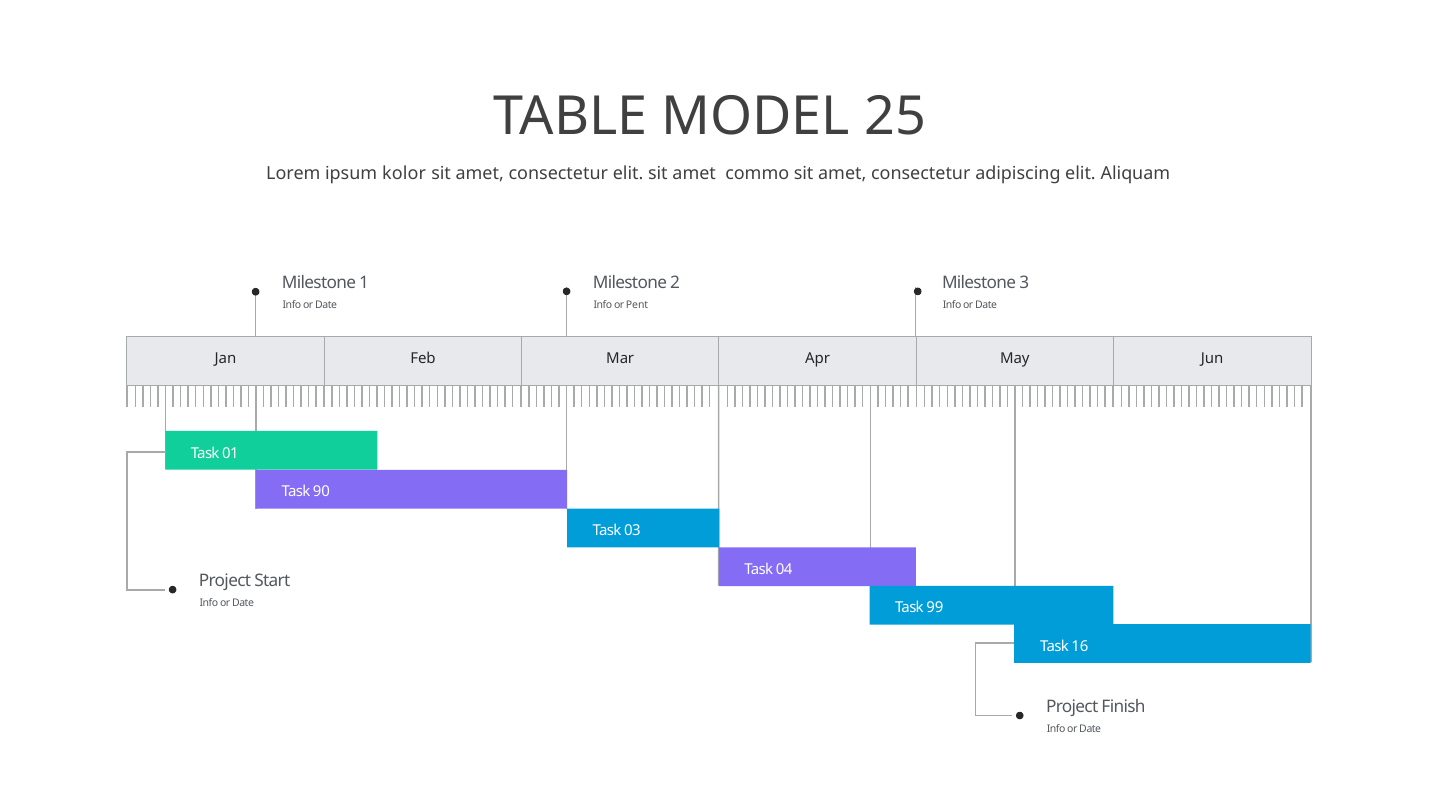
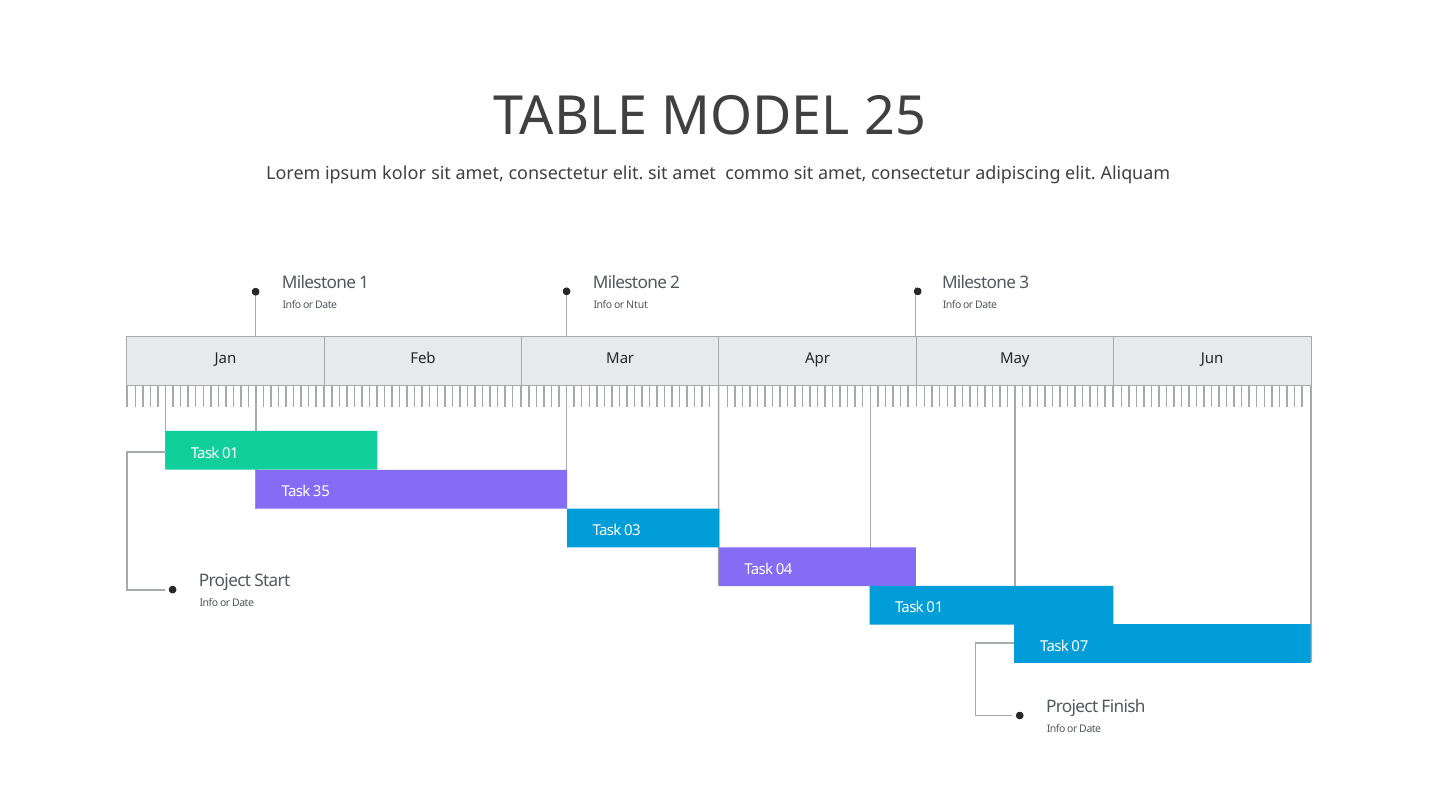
Pent: Pent -> Ntut (637, 305)
90: 90 -> 35 (321, 492)
99: 99 -> 01 (935, 607)
16: 16 -> 07 (1080, 646)
